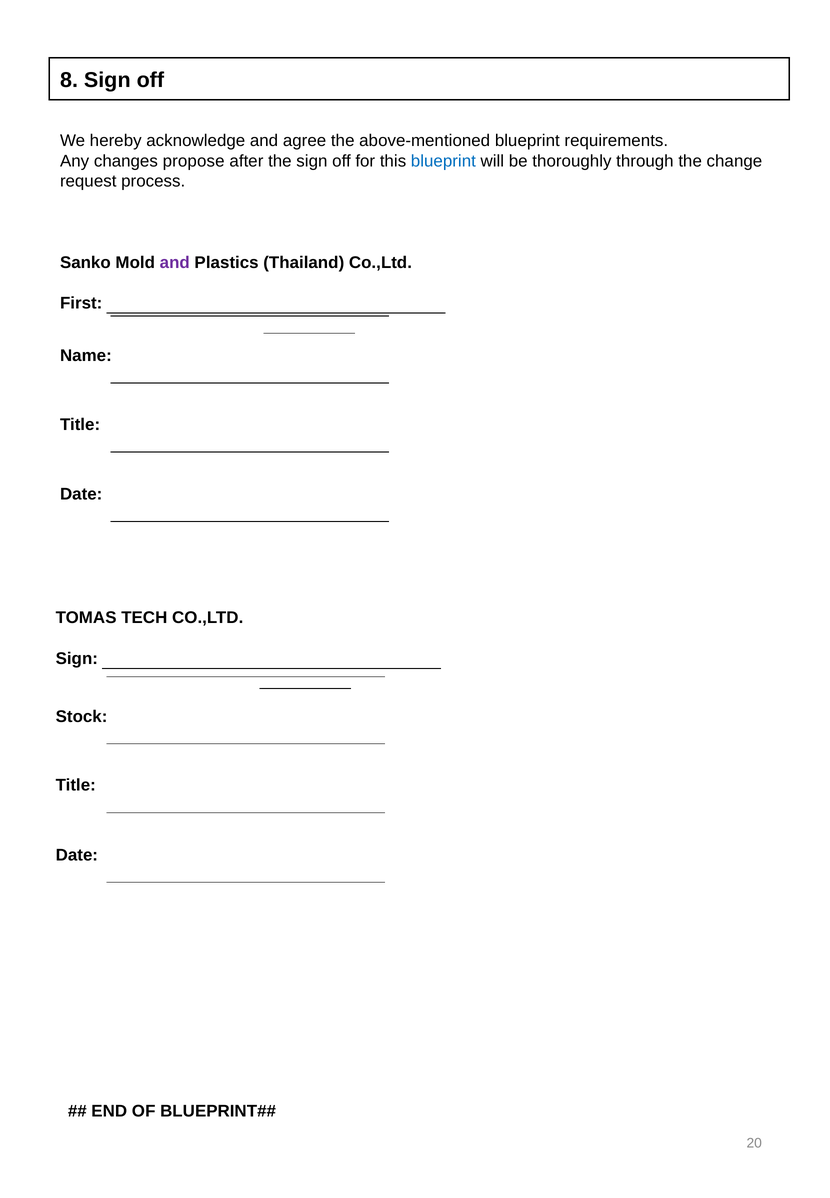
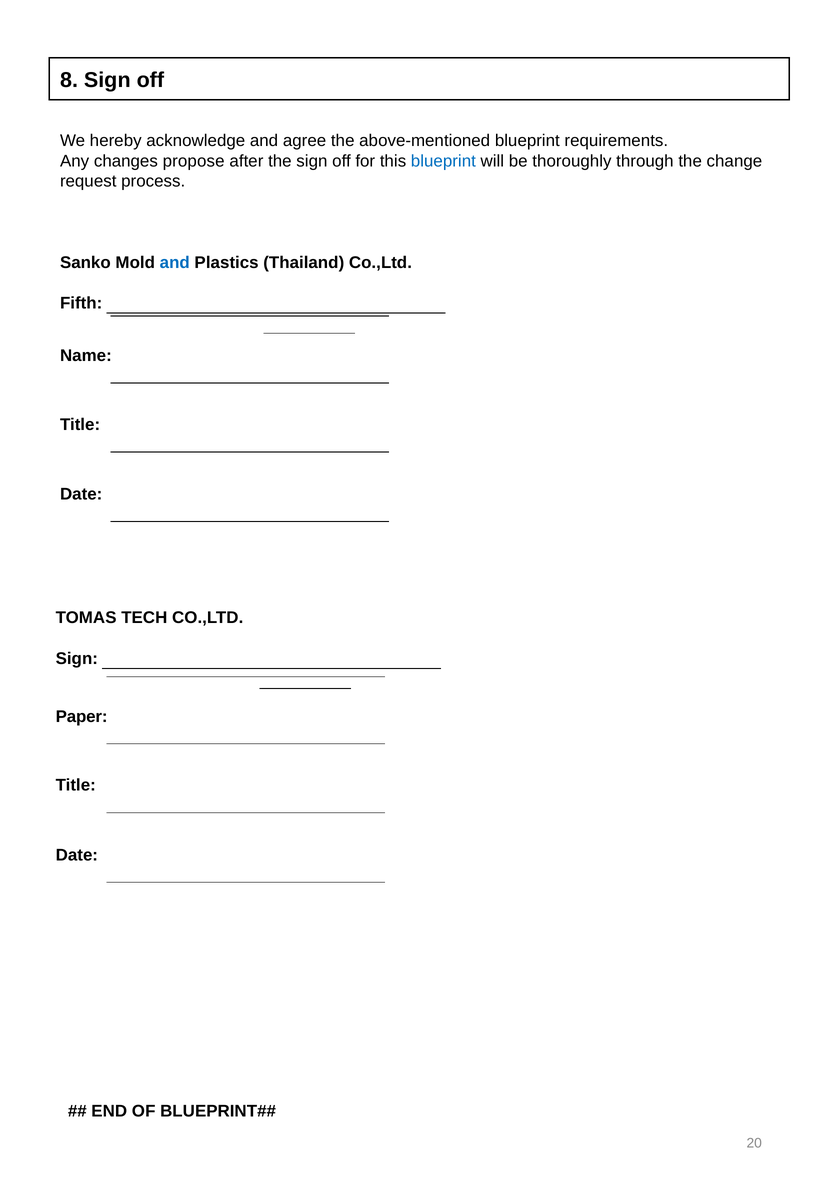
and colour: purple -> blue (175, 263)
First: First -> Fifth (81, 303)
Stock: Stock -> Paper (82, 717)
